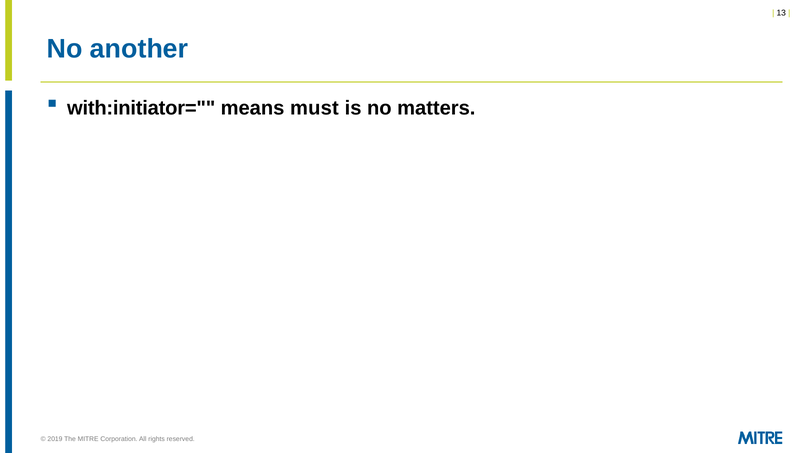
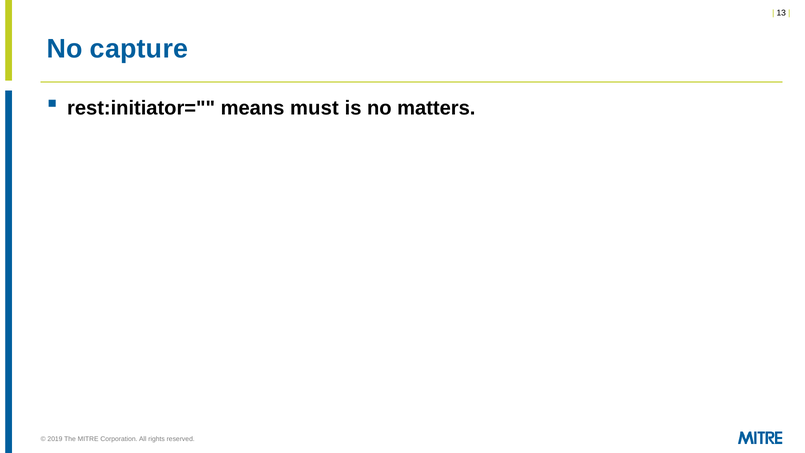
another: another -> capture (139, 49)
with:initiator=: with:initiator= -> rest:initiator= (141, 108)
